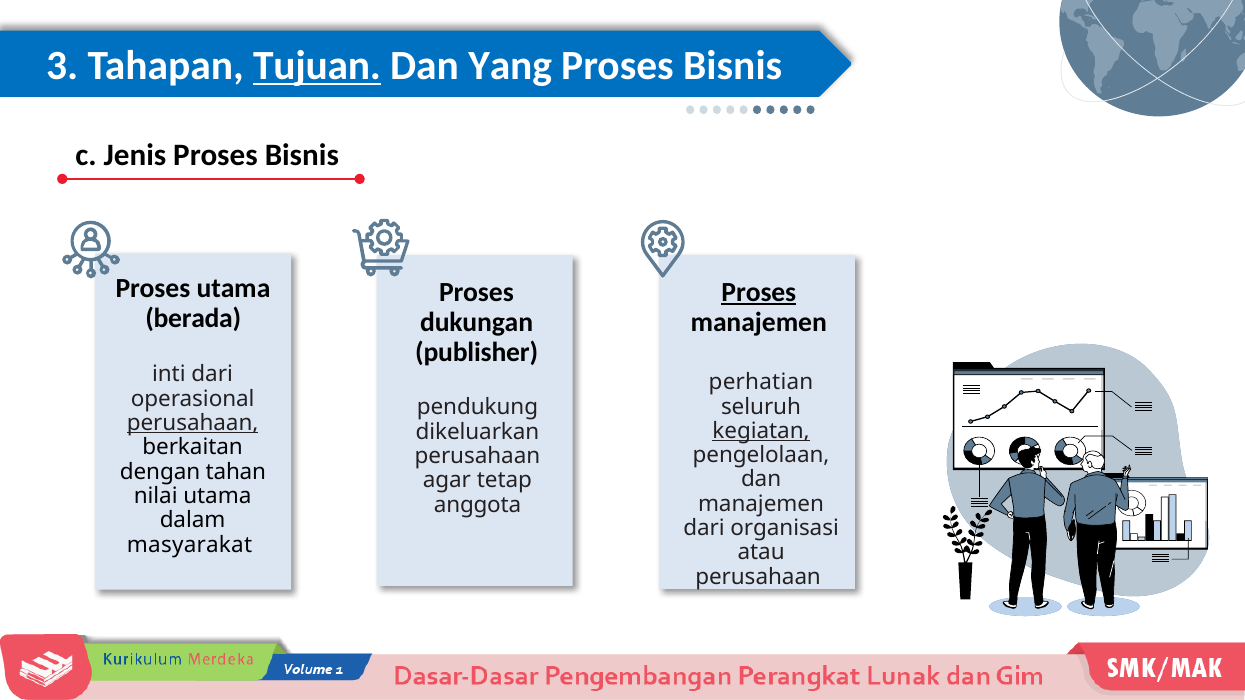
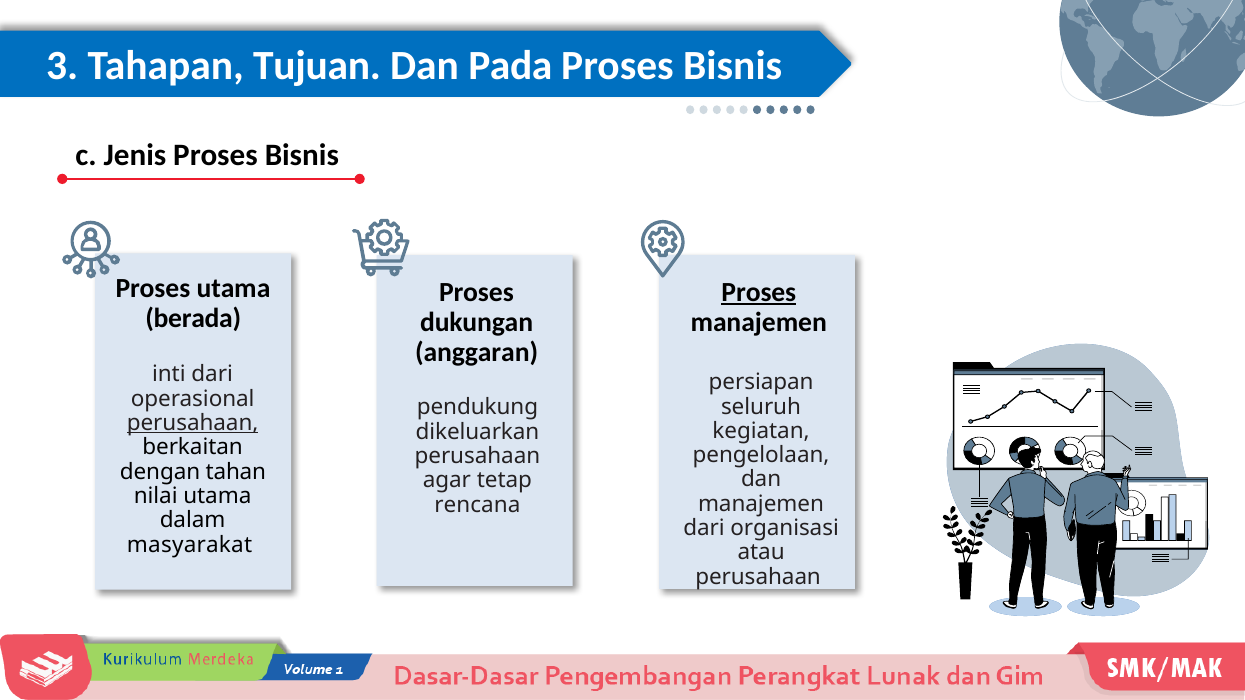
Tujuan underline: present -> none (317, 66)
Yang: Yang -> Pada (510, 66)
publisher: publisher -> anggaran (477, 352)
perhatian: perhatian -> persiapan (761, 382)
kegiatan underline: present -> none (761, 431)
anggota: anggota -> rencana (477, 505)
